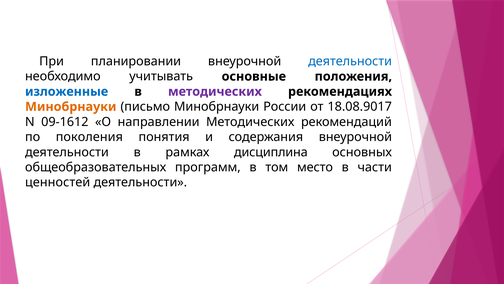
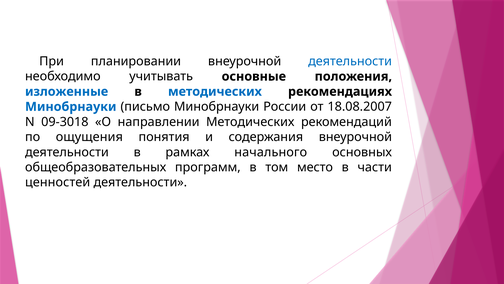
методических colour: purple -> blue (215, 91)
Минобрнауки colour: orange -> blue (71, 107)
18.08.9017: 18.08.9017 -> 18.08.2007 (360, 107)
09-1612: 09-1612 -> 09-3018 (65, 122)
поколения: поколения -> ощущения (89, 137)
дисциплина: дисциплина -> начального (271, 152)
